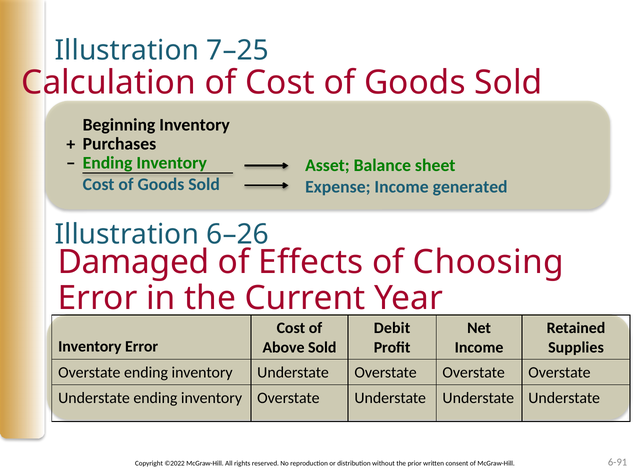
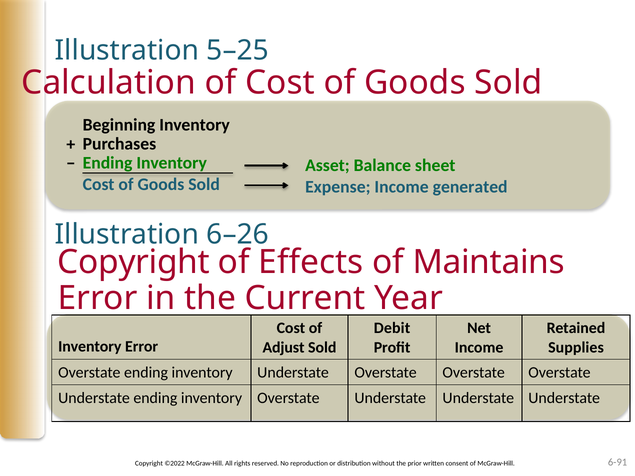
7–25: 7–25 -> 5–25 (238, 51)
Damaged: Damaged -> Copyright (134, 262)
Choosing: Choosing -> Maintains (489, 262)
Above: Above -> Adjust (284, 347)
